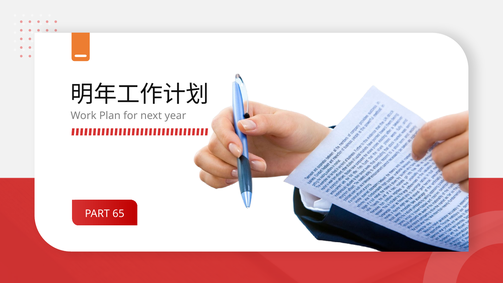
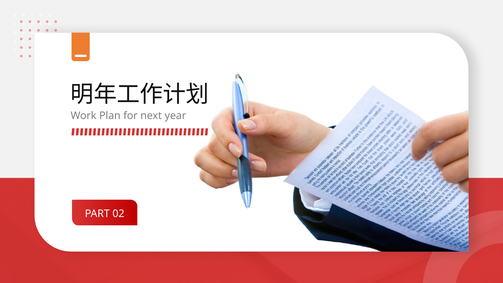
65: 65 -> 02 (118, 214)
